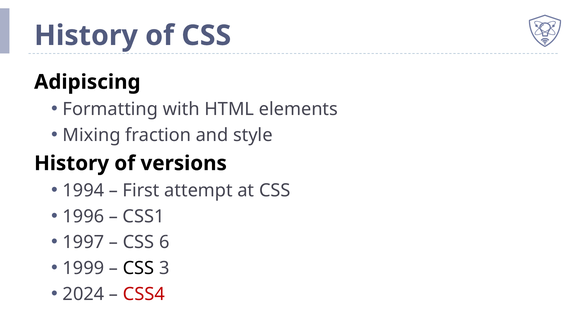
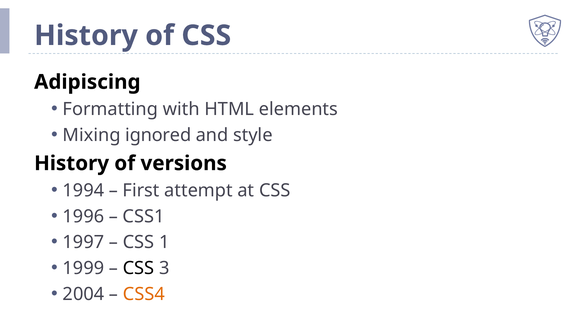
fraction: fraction -> ignored (158, 135)
6: 6 -> 1 (164, 242)
2024: 2024 -> 2004 (83, 294)
CSS4 colour: red -> orange (144, 294)
